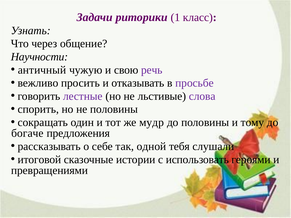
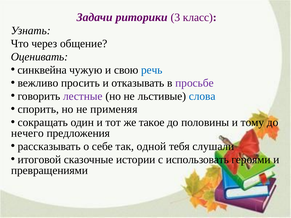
1: 1 -> 3 (175, 17)
Научности: Научности -> Оценивать (39, 57)
античный: античный -> синквейна (42, 70)
речь colour: purple -> blue (152, 70)
слова colour: purple -> blue (202, 96)
не половины: половины -> применяя (114, 109)
мудр: мудр -> такое (152, 123)
богаче: богаче -> нечего (27, 133)
